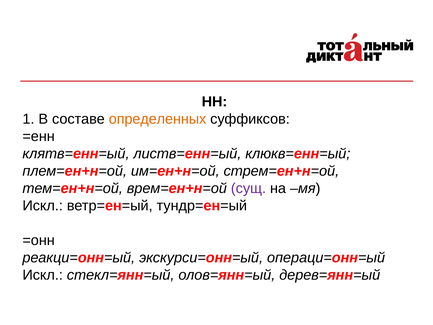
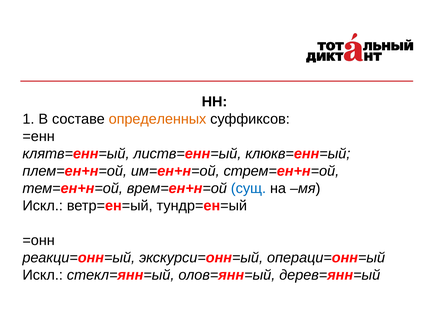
сущ colour: purple -> blue (248, 188)
